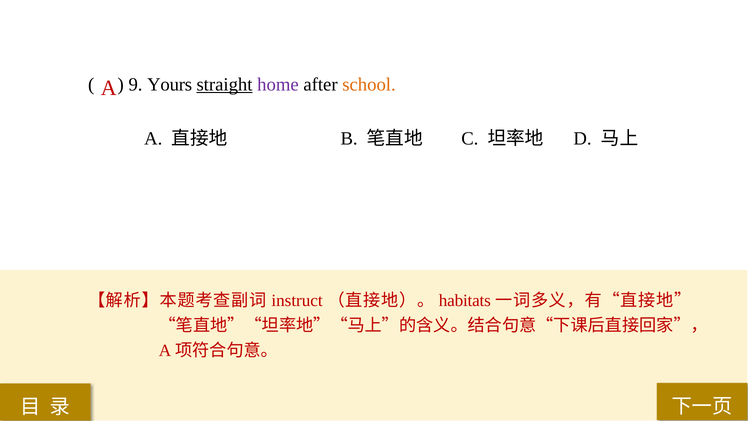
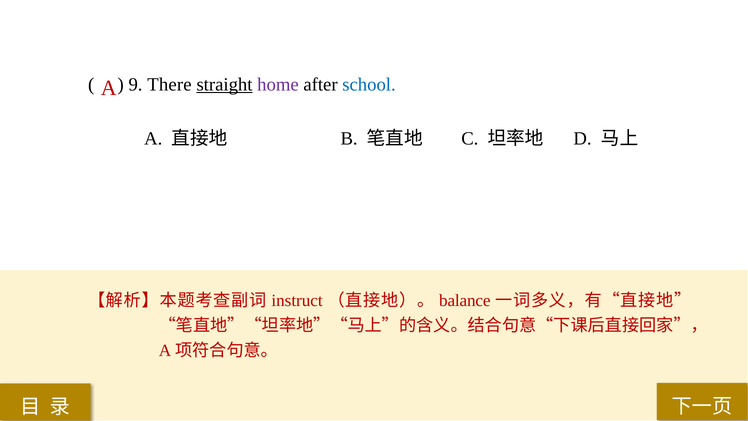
Yours: Yours -> There (169, 84)
school colour: orange -> blue (369, 84)
habitats: habitats -> balance (465, 300)
